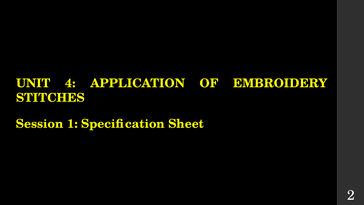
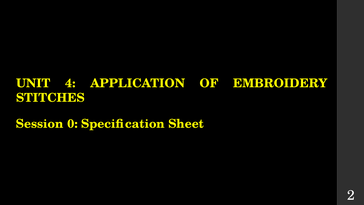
1: 1 -> 0 (73, 124)
